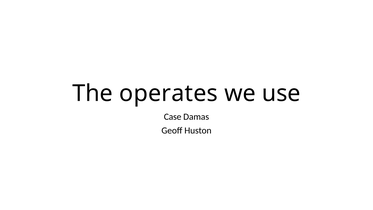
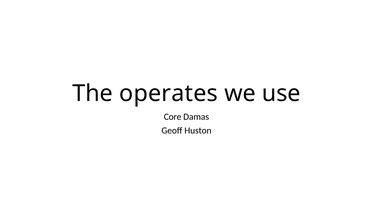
Case: Case -> Core (173, 117)
